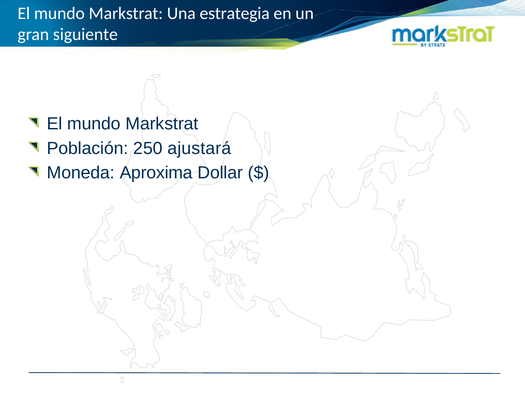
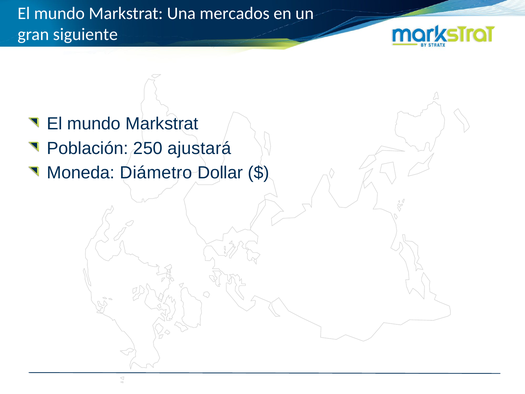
estrategia: estrategia -> mercados (235, 13)
Aproxima: Aproxima -> Diámetro (156, 173)
